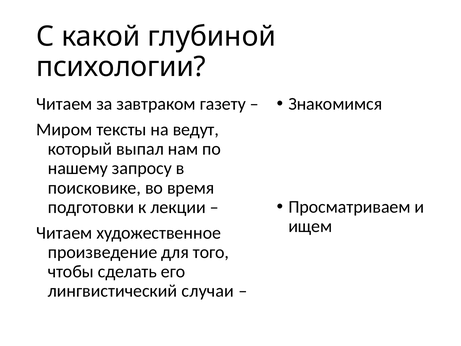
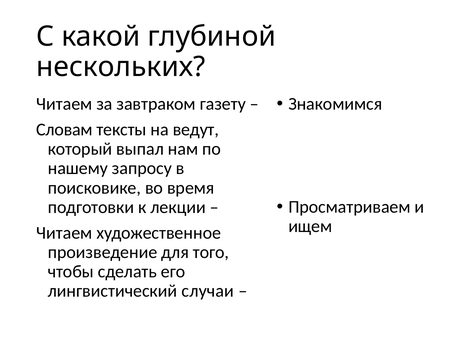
психологии: психологии -> нескольких (121, 67)
Миром: Миром -> Словам (64, 130)
